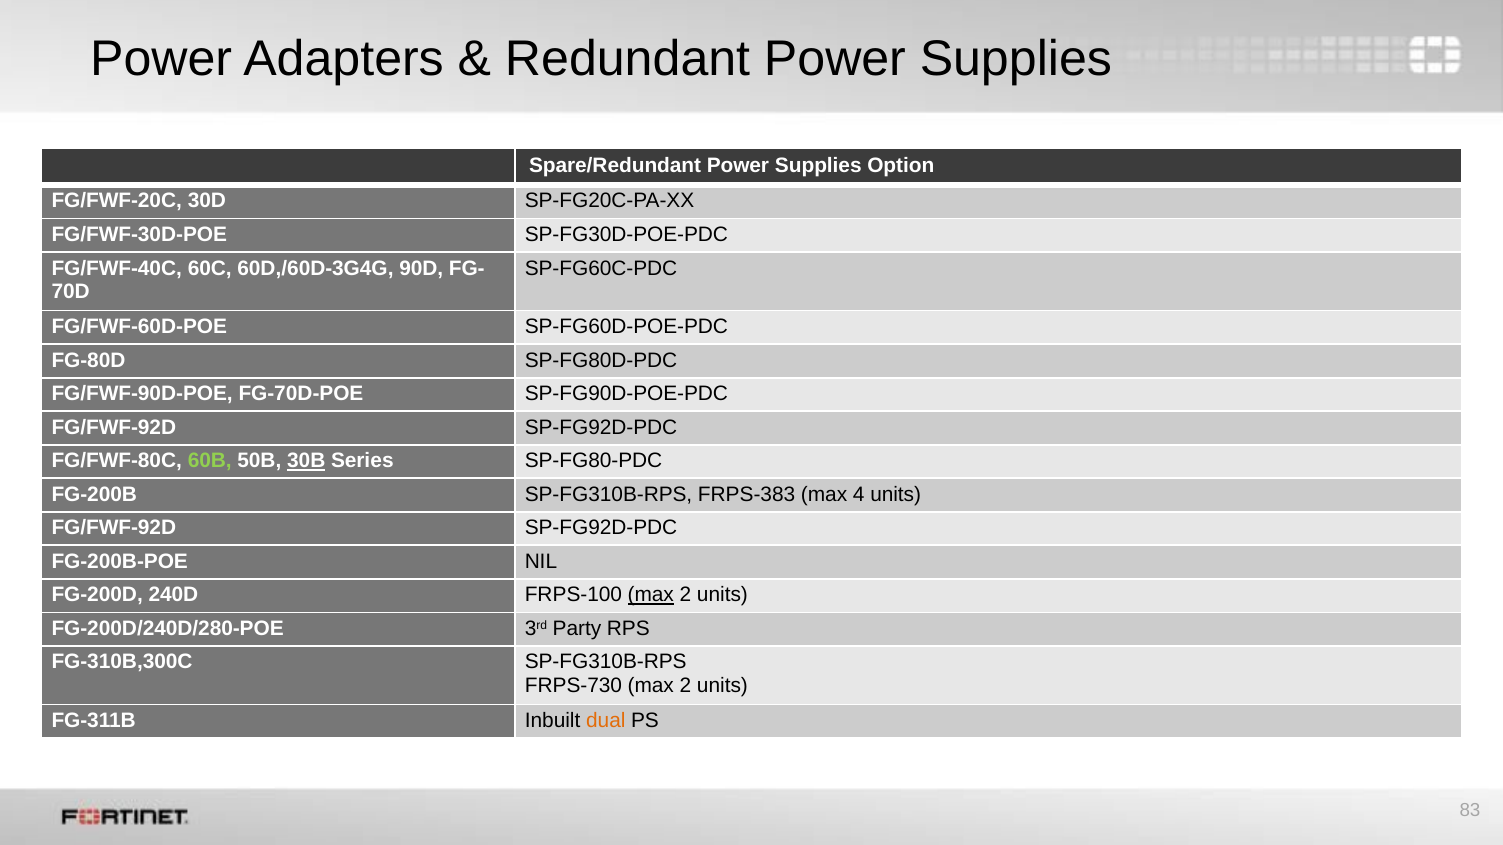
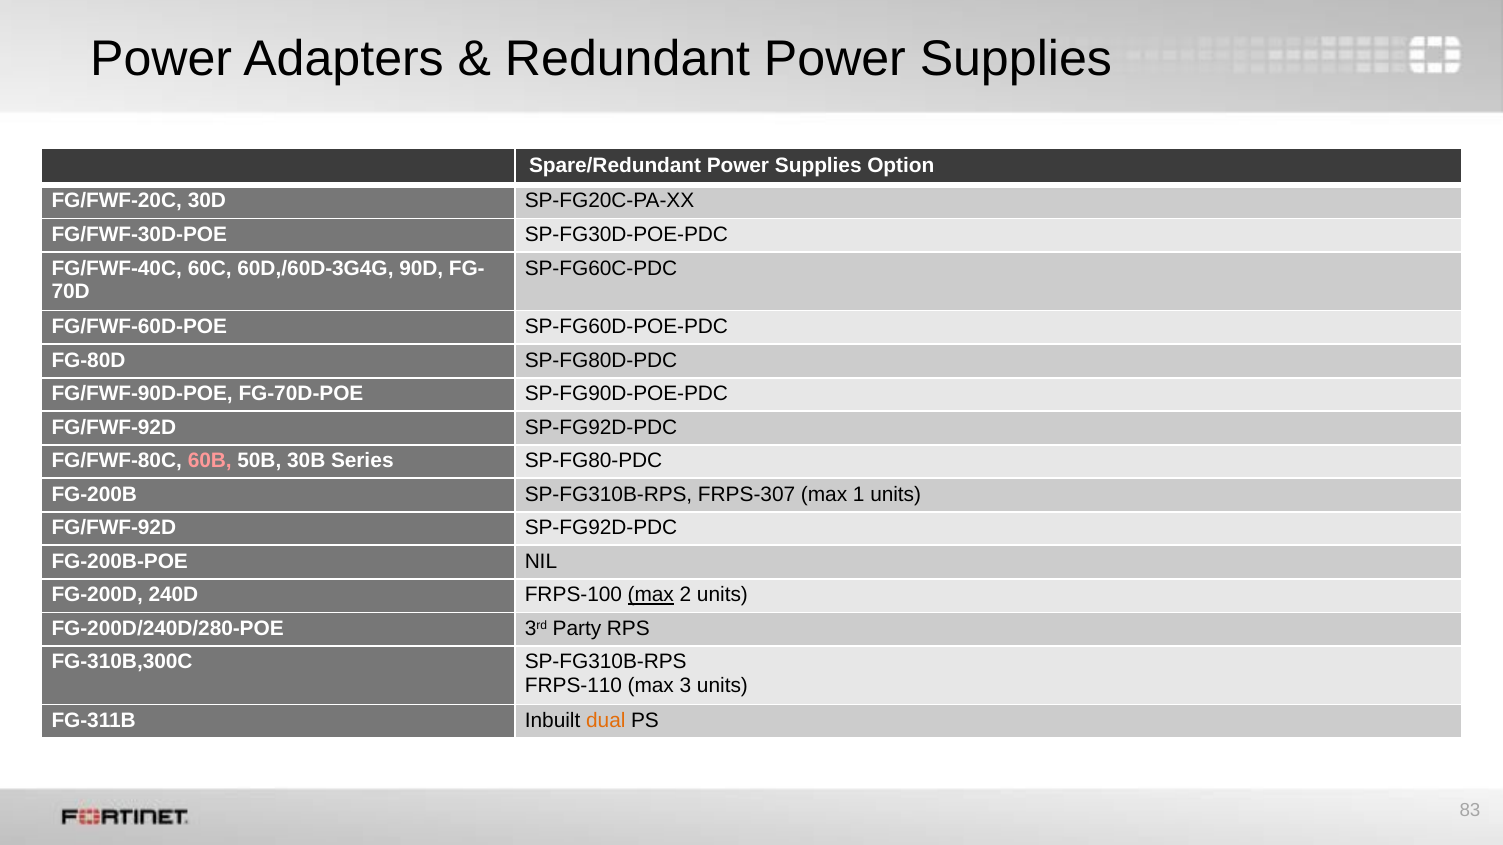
60B colour: light green -> pink (210, 461)
30B underline: present -> none (306, 461)
FRPS-383: FRPS-383 -> FRPS-307 (747, 495)
4: 4 -> 1 (859, 495)
FRPS-730: FRPS-730 -> FRPS-110 (573, 686)
2: 2 -> 3 (686, 686)
